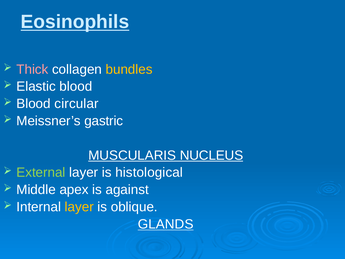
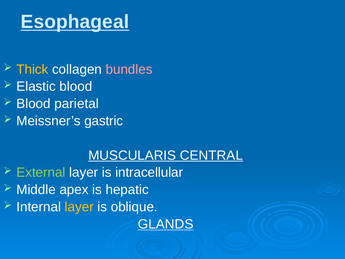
Eosinophils: Eosinophils -> Esophageal (75, 22)
Thick colour: pink -> yellow (32, 69)
bundles colour: yellow -> pink (129, 69)
circular: circular -> parietal (77, 104)
NUCLEUS: NUCLEUS -> CENTRAL (211, 155)
histological: histological -> intracellular (149, 172)
against: against -> hepatic (127, 190)
